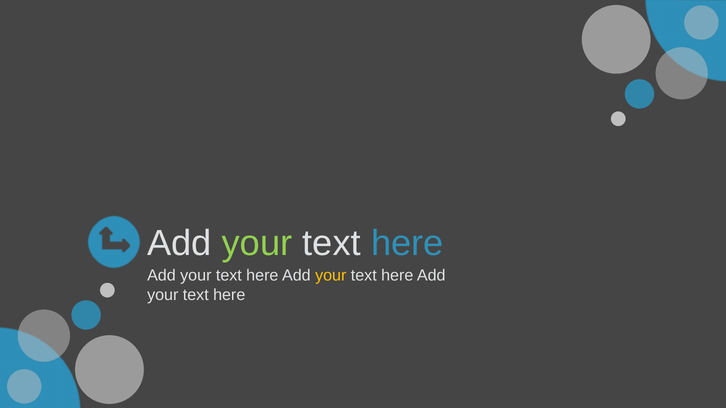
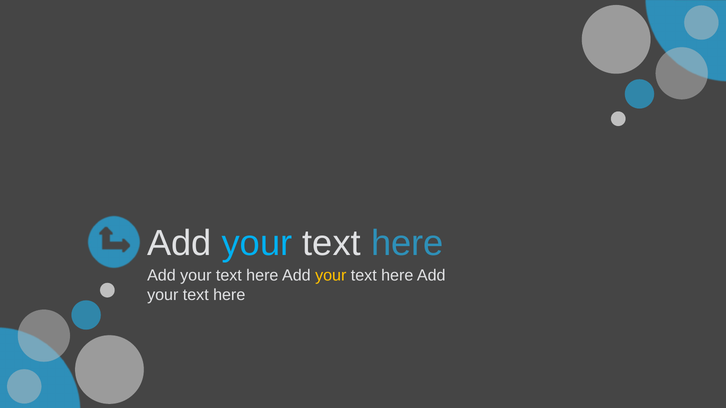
your colour: light green -> light blue (257, 244)
